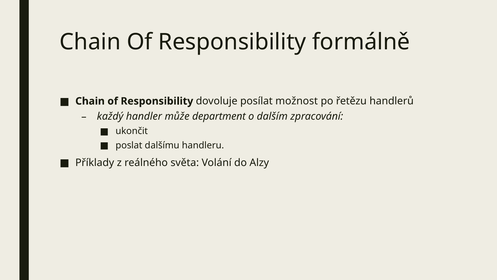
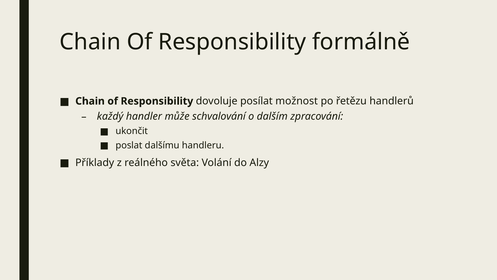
department: department -> schvalování (219, 116)
